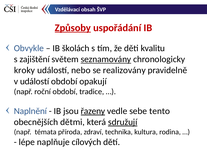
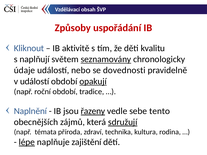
Způsoby underline: present -> none (73, 28)
Obvykle: Obvykle -> Kliknout (29, 48)
školách: školách -> aktivitě (76, 48)
zajištění: zajištění -> naplňují (35, 59)
kroky: kroky -> údaje (24, 70)
realizovány: realizovány -> dovednosti (124, 70)
opakují underline: none -> present (93, 81)
dětmi: dětmi -> zájmů (72, 122)
lépe underline: none -> present (27, 142)
cílových: cílových -> zajištění (86, 142)
